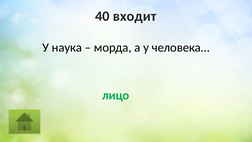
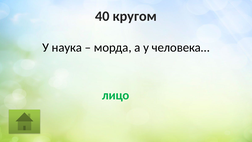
входит: входит -> кругом (135, 16)
